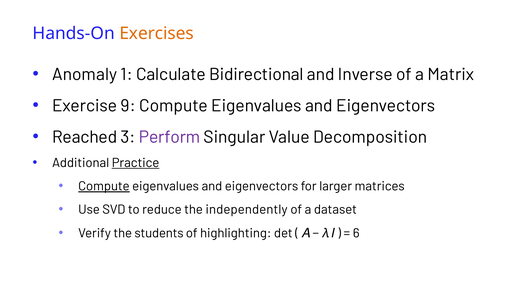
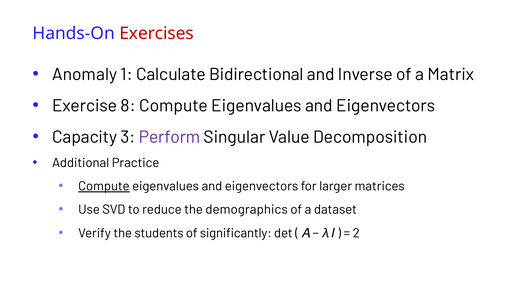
Exercises colour: orange -> red (157, 33)
9: 9 -> 8 (128, 106)
Reached: Reached -> Capacity (85, 137)
Practice underline: present -> none (136, 163)
independently: independently -> demographics (247, 210)
highlighting: highlighting -> significantly (236, 233)
6: 6 -> 2 (356, 233)
